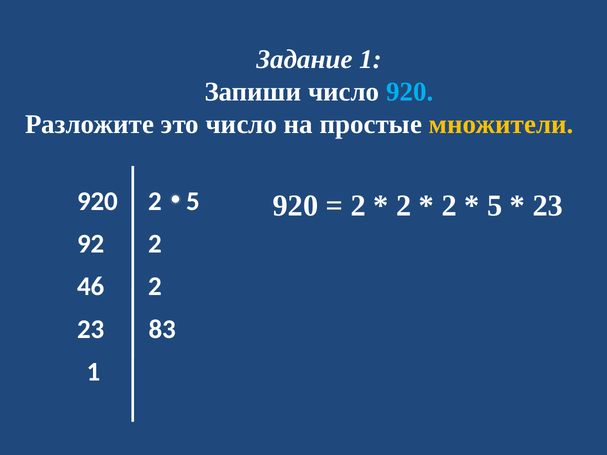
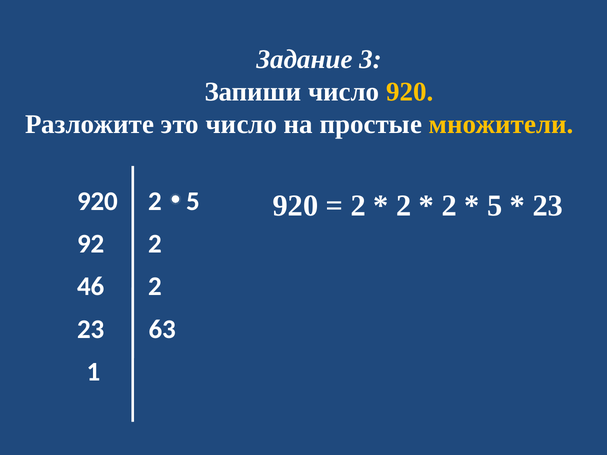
Задание 1: 1 -> 3 (370, 59)
920 colour: light blue -> yellow (410, 92)
83: 83 -> 63 (162, 329)
